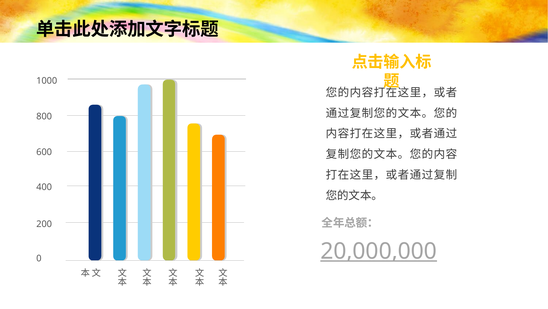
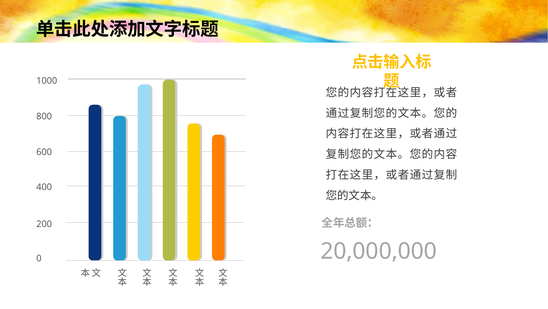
20,000,000 underline: present -> none (379, 251)
